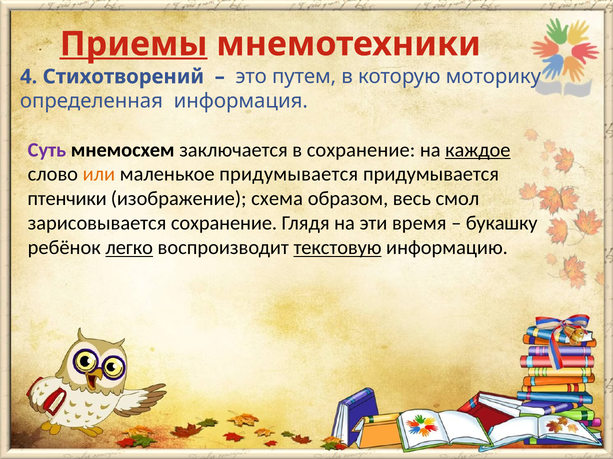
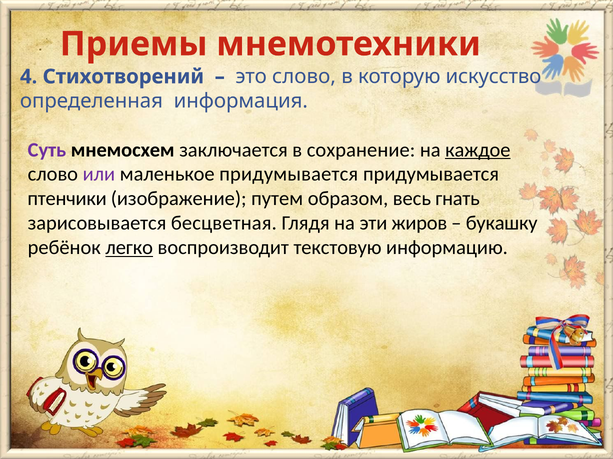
Приемы underline: present -> none (134, 44)
это путем: путем -> слово (304, 77)
моторику: моторику -> искусство (493, 77)
или colour: orange -> purple (99, 175)
схема: схема -> путем (277, 199)
смол: смол -> гнать (458, 199)
зарисовывается сохранение: сохранение -> бесцветная (224, 224)
время: время -> жиров (419, 224)
текстовую underline: present -> none (338, 248)
